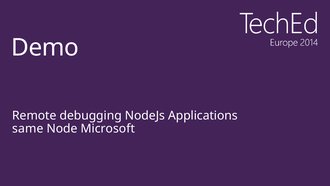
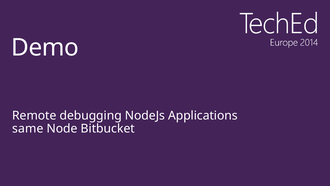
Microsoft: Microsoft -> Bitbucket (108, 128)
